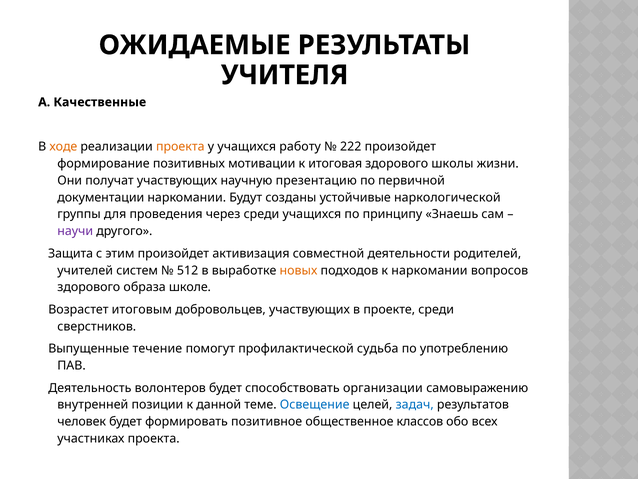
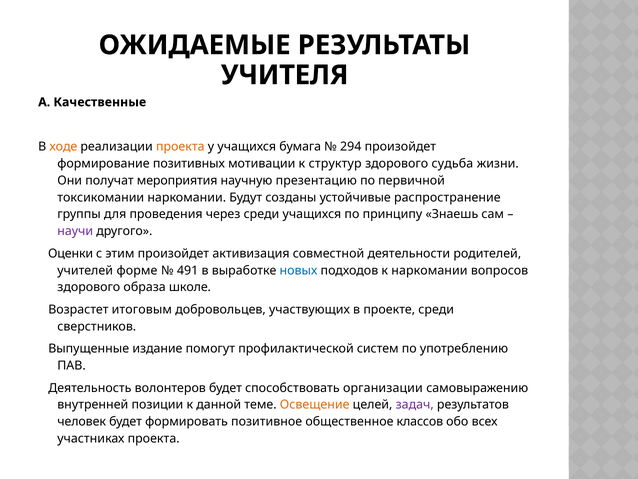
работу: работу -> бумага (300, 147)
222: 222 -> 294 (351, 147)
итоговая: итоговая -> структур (335, 163)
школы: школы -> судьба (452, 163)
получат участвующих: участвующих -> мероприятия (177, 180)
документации: документации -> токсикомании (101, 197)
наркологической: наркологической -> распространение (447, 197)
Защита: Защита -> Оценки (71, 253)
систем: систем -> форме (137, 270)
512: 512 -> 491 (188, 270)
новых colour: orange -> blue (298, 270)
течение: течение -> издание (157, 348)
судьба: судьба -> систем (378, 348)
Освещение colour: blue -> orange (315, 404)
задач colour: blue -> purple (415, 404)
